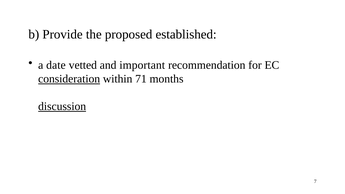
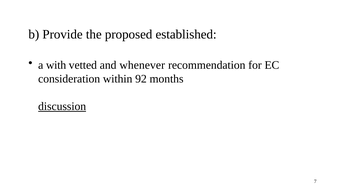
date: date -> with (56, 65)
important: important -> whenever (142, 65)
consideration underline: present -> none (69, 79)
71: 71 -> 92 (141, 79)
